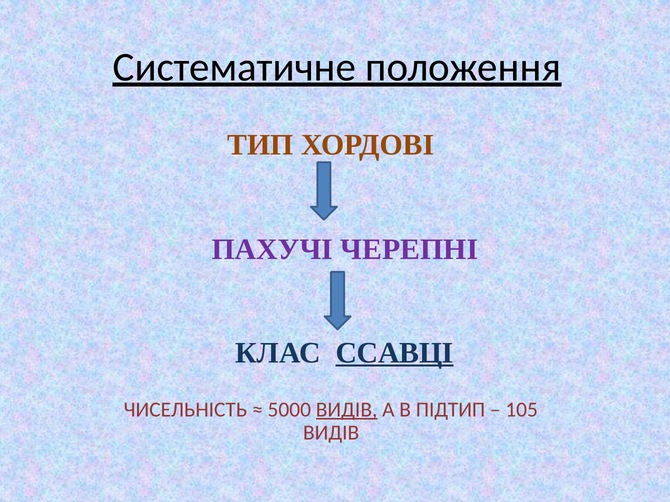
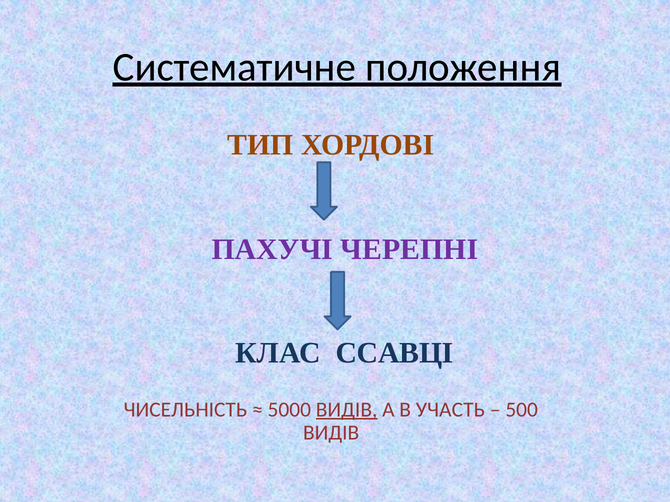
ССАВЦІ underline: present -> none (395, 353)
ПІДТИП: ПІДТИП -> УЧАСТЬ (450, 410)
105: 105 -> 500 (522, 410)
